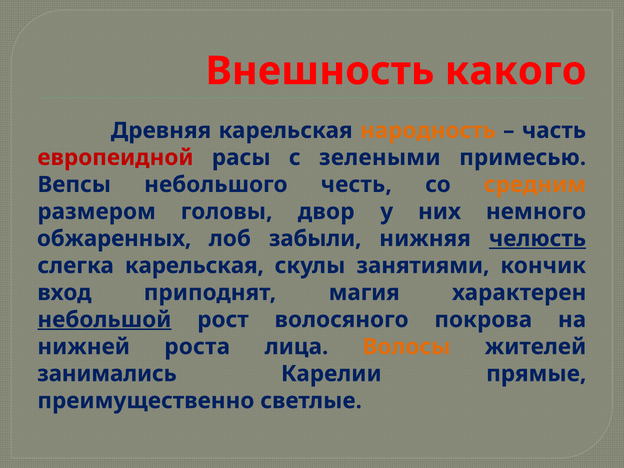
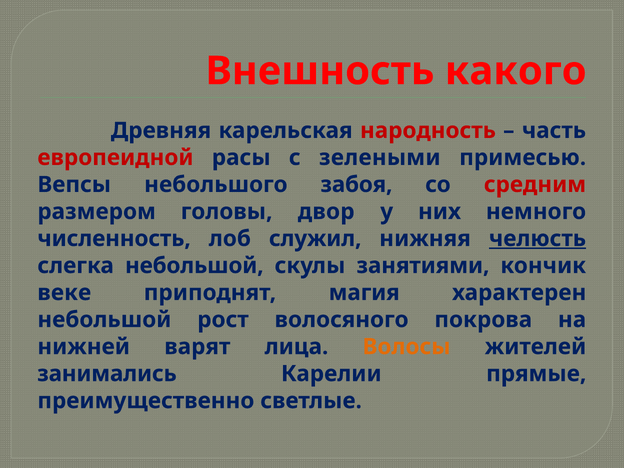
народность colour: orange -> red (428, 131)
честь: честь -> забоя (356, 185)
средним colour: orange -> red (535, 185)
обжаренных: обжаренных -> численность (114, 239)
забыли: забыли -> служил (315, 239)
слегка карельская: карельская -> небольшой (194, 266)
вход: вход -> веке (64, 293)
небольшой underline: present -> none (104, 320)
роста: роста -> варят (197, 347)
